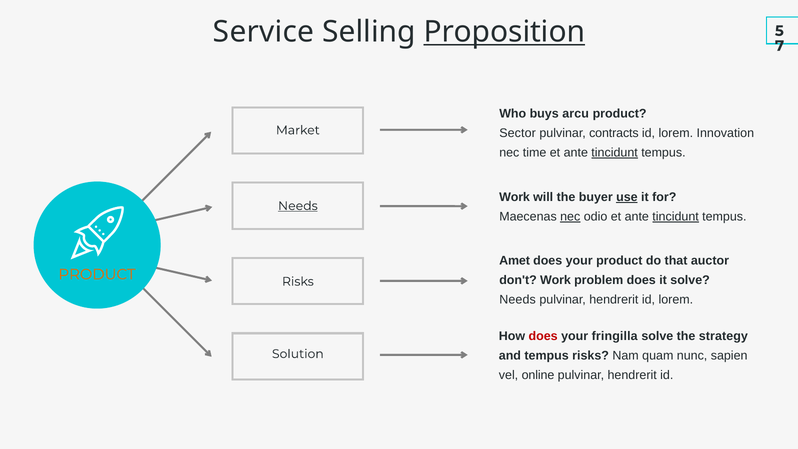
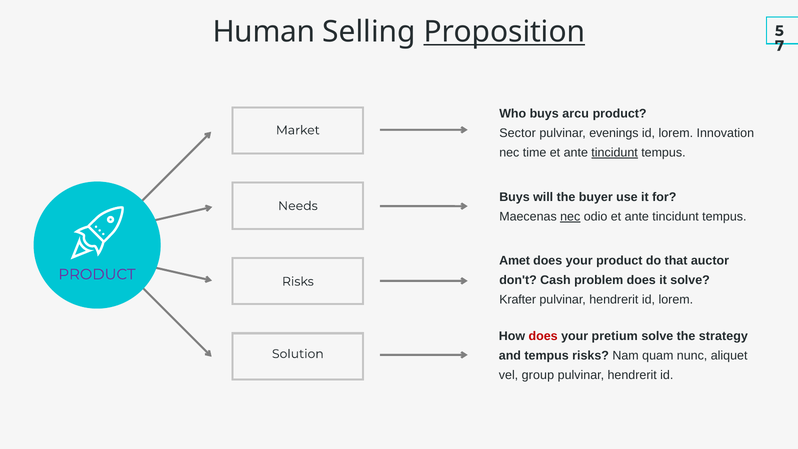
Service: Service -> Human (264, 32)
contracts: contracts -> evenings (614, 133)
Work: Work -> Buys (514, 197)
use underline: present -> none (627, 197)
Needs underline: present -> none (298, 206)
tincidunt underline: present -> none (676, 217)
PRODUCT colour: orange -> purple (97, 274)
don't Work: Work -> Cash (555, 280)
Needs: Needs -> Krafter (518, 300)
fringilla: fringilla -> pretium (615, 336)
sapien: sapien -> aliquet (729, 355)
online: online -> group (538, 375)
